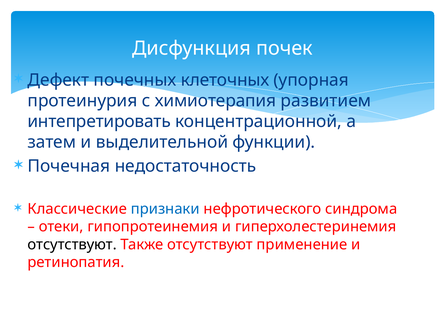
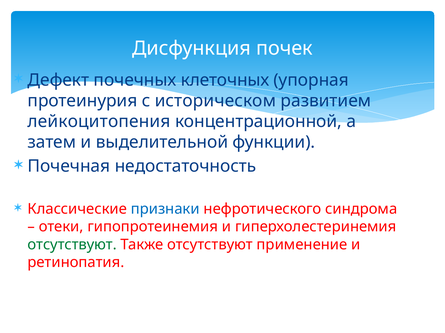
химиотерапия: химиотерапия -> историческом (215, 101)
интепретировать: интепретировать -> лейкоцитопения (99, 122)
отсутствуют colour: black -> green (72, 245)
